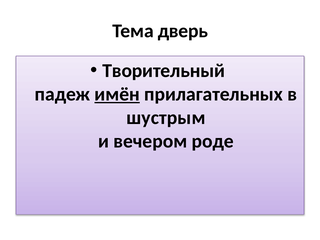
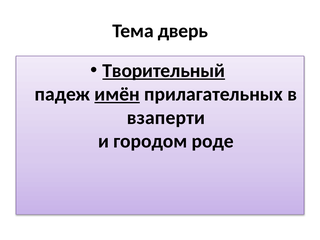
Творительный underline: none -> present (164, 71)
шустрым: шустрым -> взаперти (166, 118)
вечером: вечером -> городом (150, 141)
